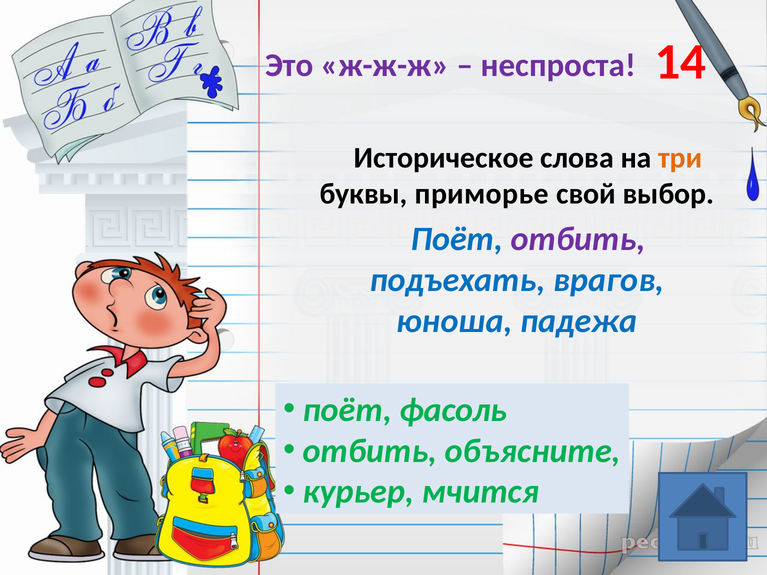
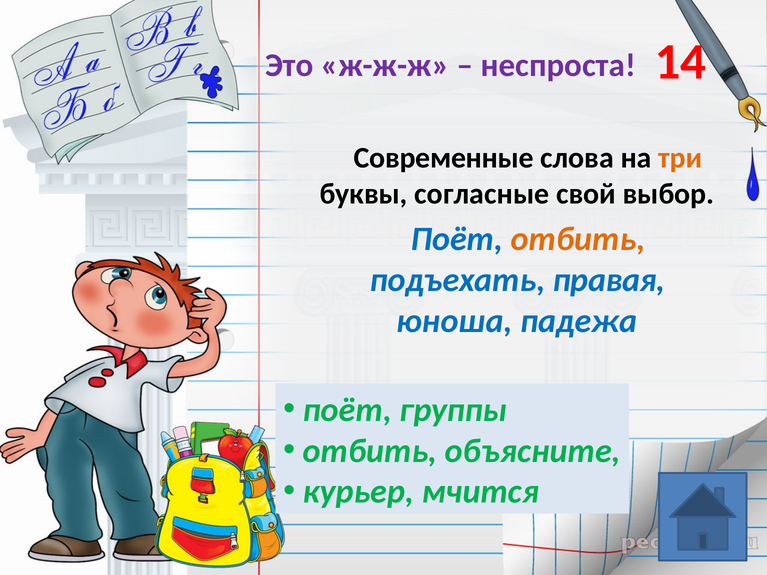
Историческое: Историческое -> Современные (444, 158)
приморье: приморье -> согласные (482, 194)
отбить colour: purple -> orange (578, 239)
врагов: врагов -> правая (609, 280)
фасоль: фасоль -> группы (453, 410)
